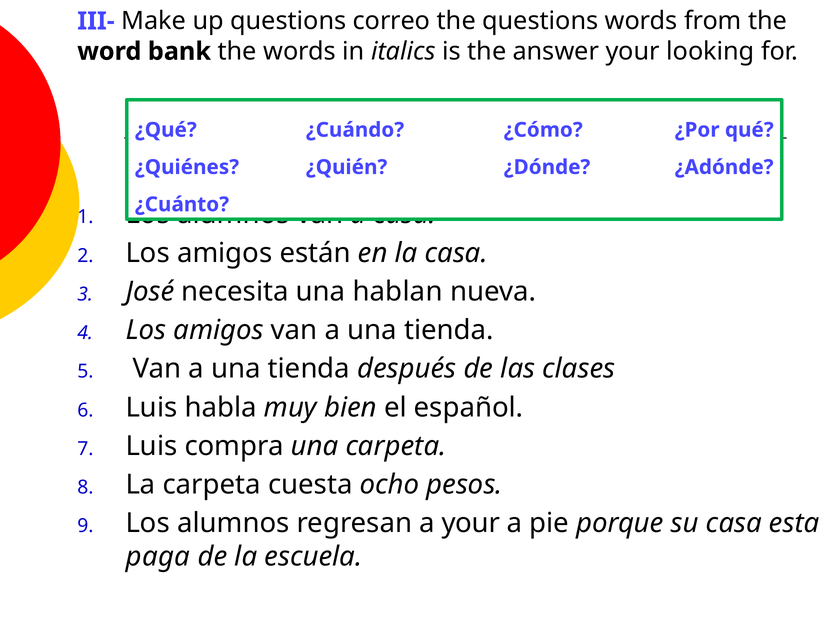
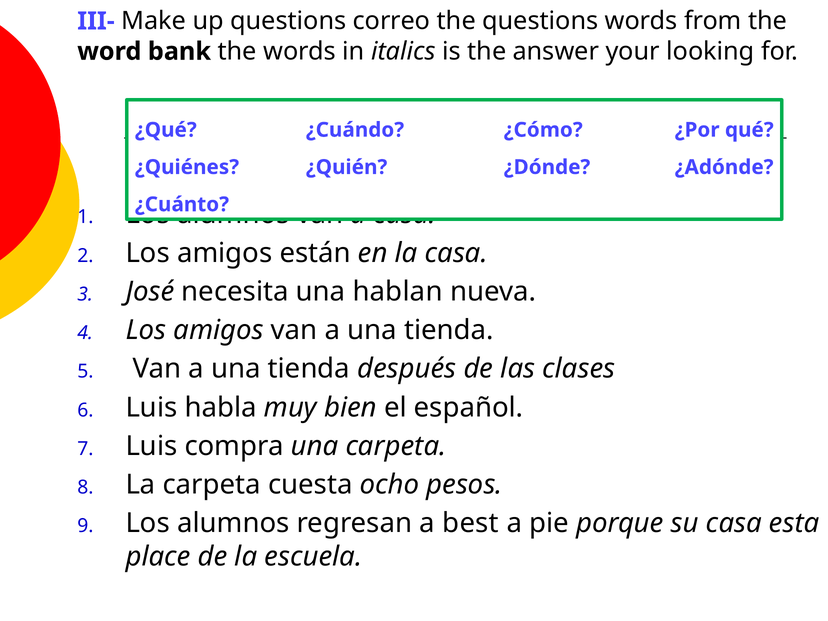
a your: your -> best (471, 523)
paga: paga -> place (158, 556)
